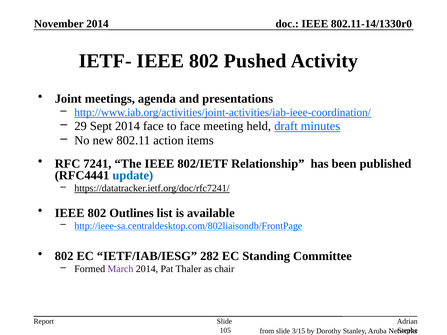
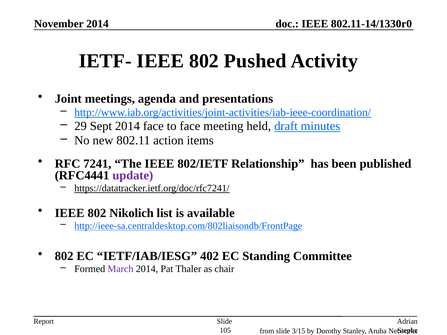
update colour: blue -> purple (133, 176)
Outlines: Outlines -> Nikolich (132, 213)
282: 282 -> 402 (210, 256)
